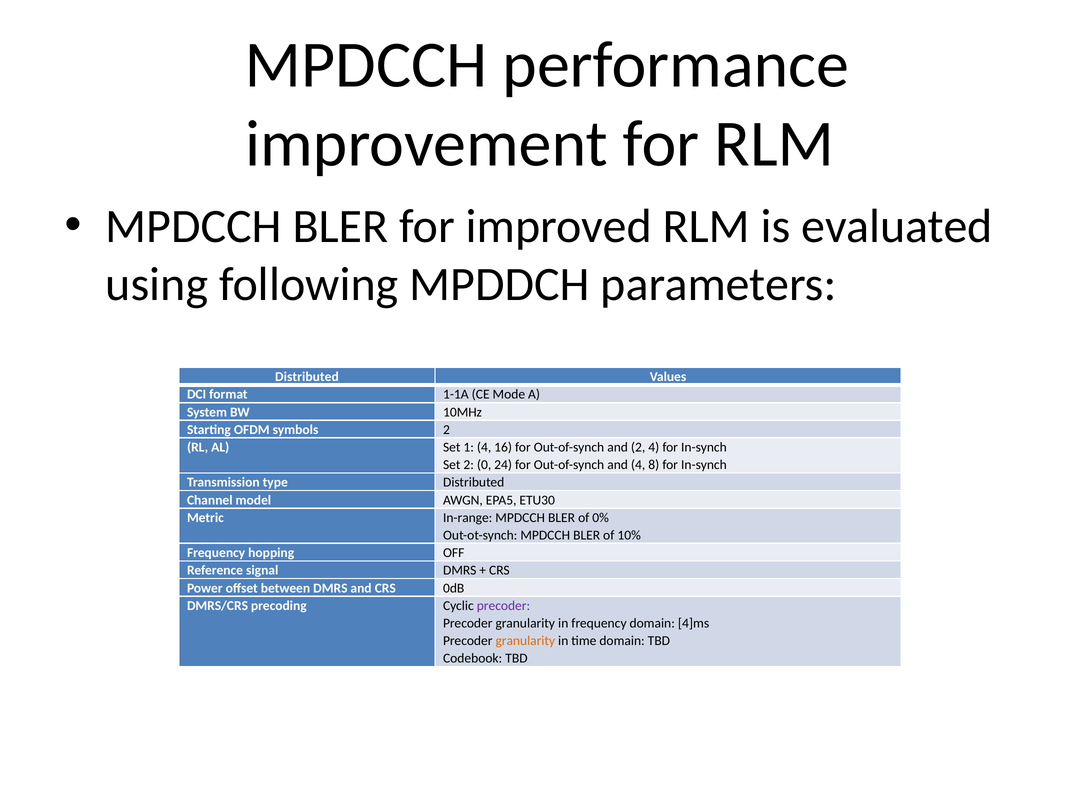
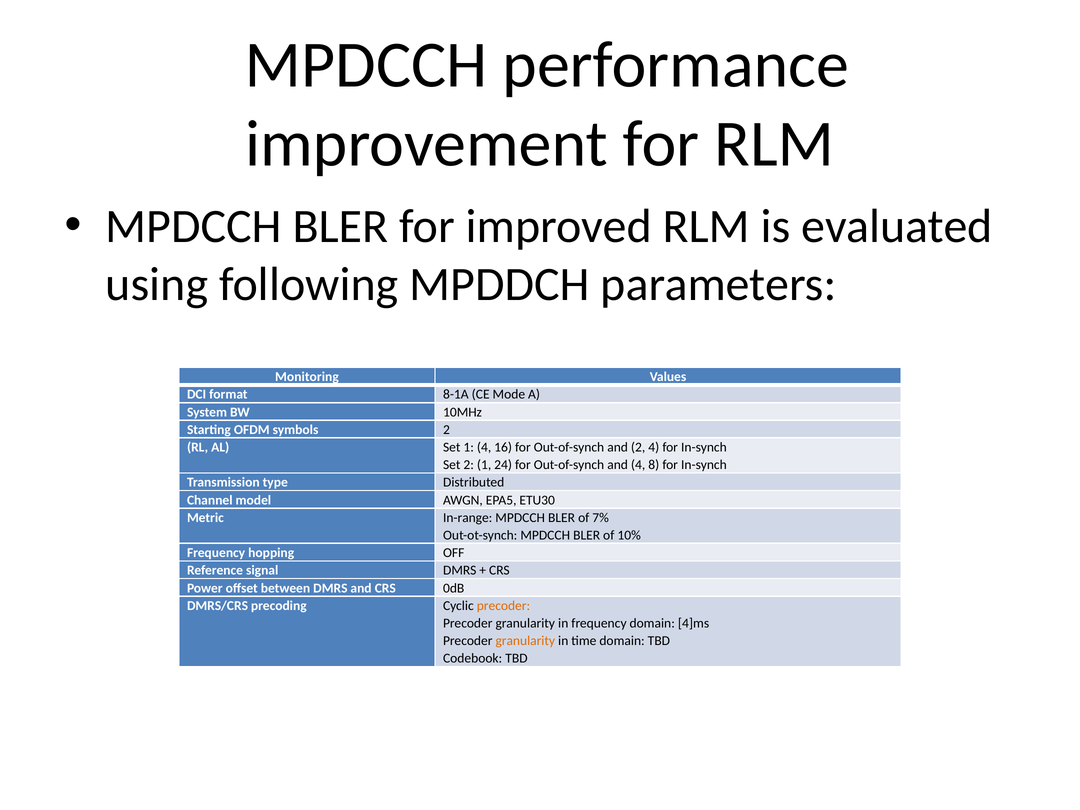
Distributed: Distributed -> Monitoring (307, 377)
1-1A: 1-1A -> 8-1A (456, 395)
2 0: 0 -> 1 (484, 465)
0%: 0% -> 7% (601, 518)
precoder colour: purple -> orange (503, 606)
